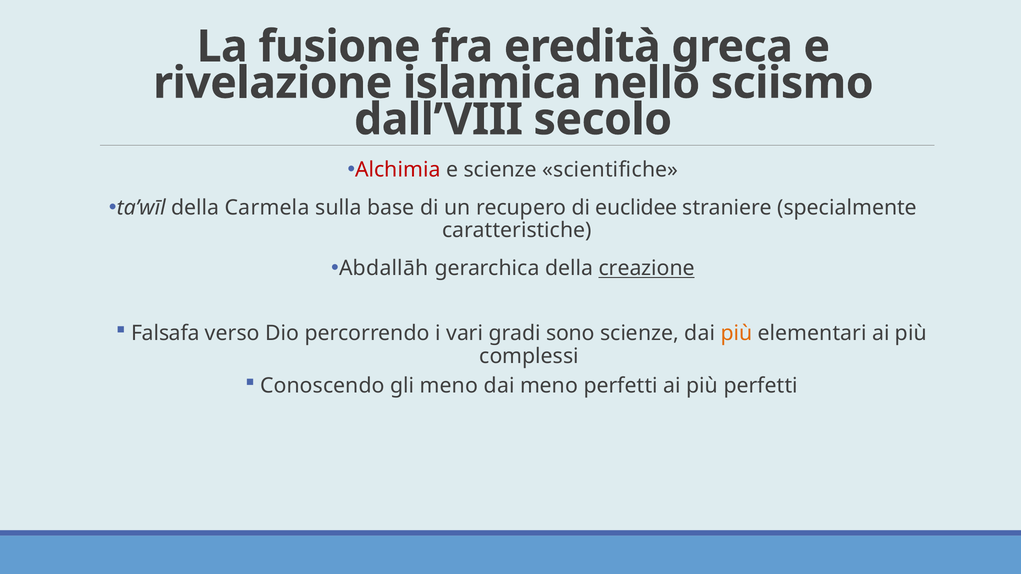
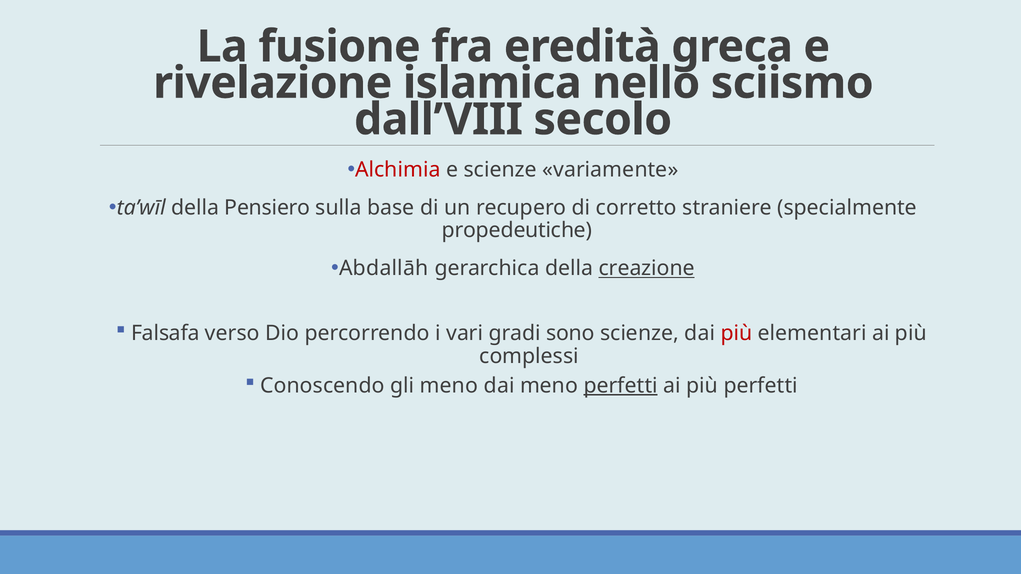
scientifiche: scientifiche -> variamente (610, 170)
Carmela: Carmela -> Pensiero (267, 208)
euclidee: euclidee -> corretto (636, 208)
caratteristiche: caratteristiche -> propedeutiche (517, 231)
più colour: orange -> red (736, 334)
perfetti underline: none -> present (621, 386)
